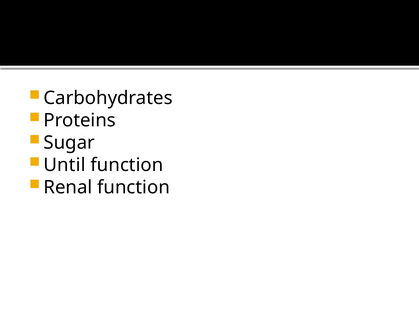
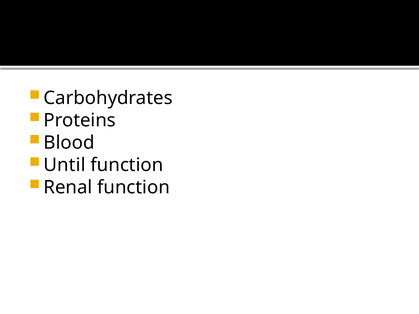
Sugar: Sugar -> Blood (69, 143)
